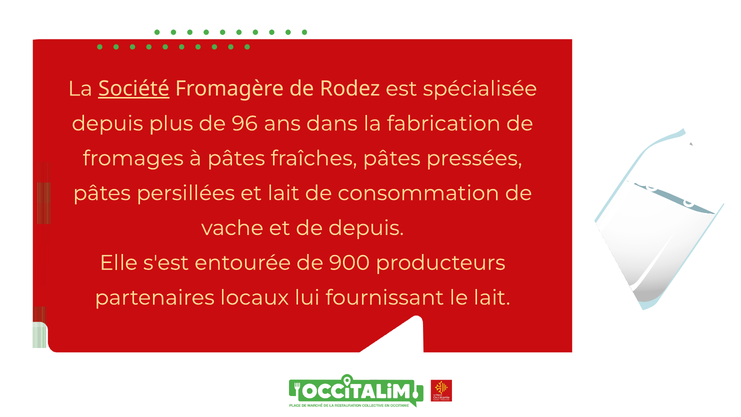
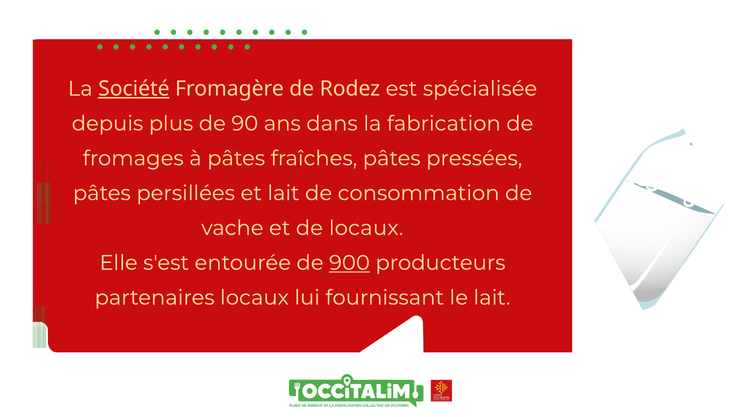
96: 96 -> 90 (245, 123)
de depuis: depuis -> locaux (366, 228)
900 underline: none -> present (349, 263)
